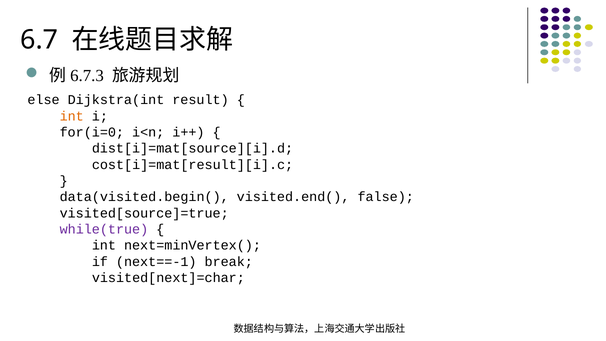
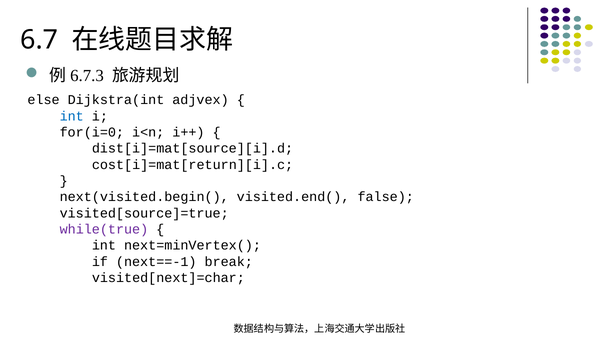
result: result -> adjvex (201, 100)
int colour: orange -> blue (72, 116)
cost[i]=mat[result][i].c: cost[i]=mat[result][i].c -> cost[i]=mat[return][i].c (193, 165)
data(visited.begin(: data(visited.begin( -> next(visited.begin( (144, 197)
